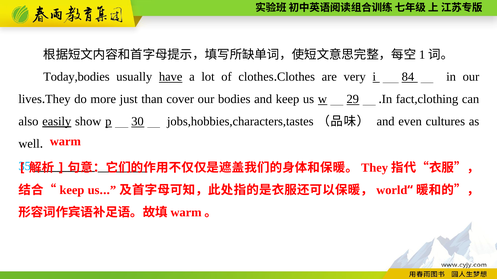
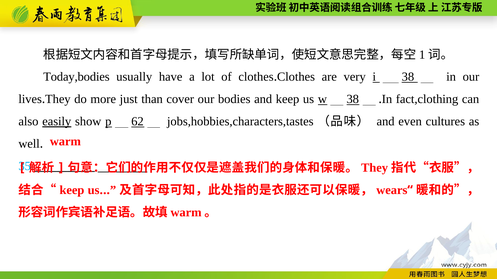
have underline: present -> none (171, 77)
i 84: 84 -> 38 (408, 77)
w 29: 29 -> 38 (353, 99)
30: 30 -> 62 (137, 122)
world: world -> wears (392, 190)
